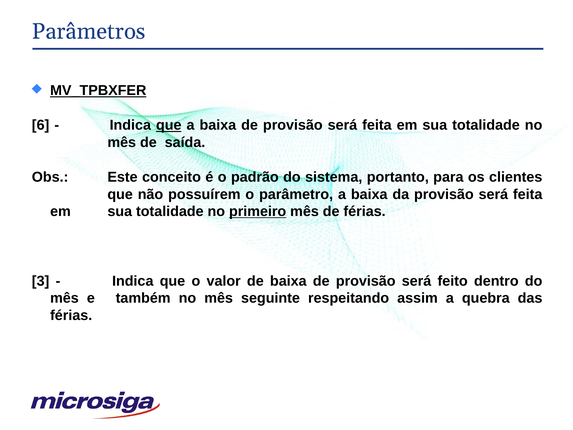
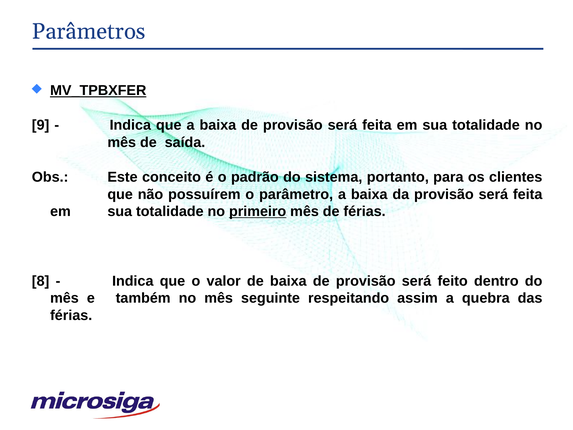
6: 6 -> 9 (41, 125)
que underline: present -> none (169, 125)
3: 3 -> 8 (41, 281)
